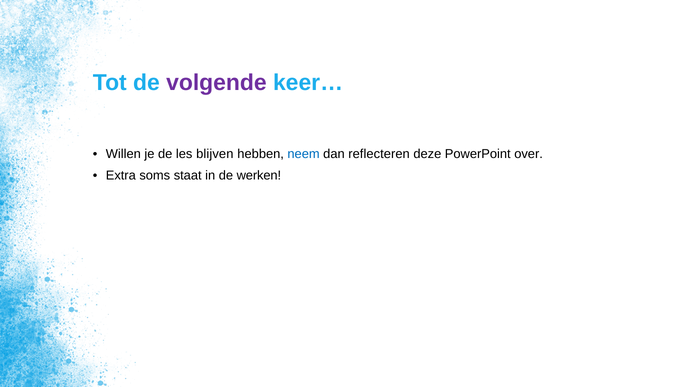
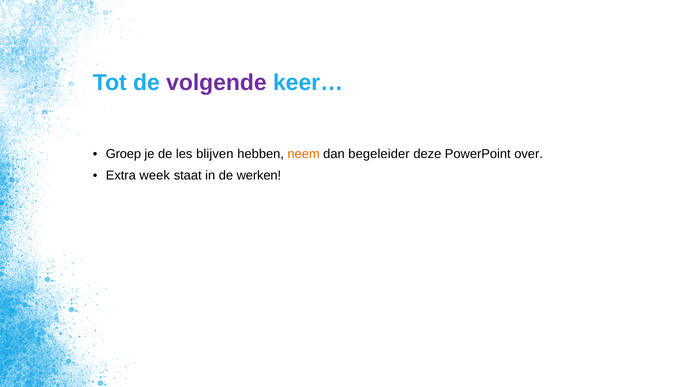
Willen: Willen -> Groep (123, 154)
neem colour: blue -> orange (304, 154)
reflecteren: reflecteren -> begeleider (379, 154)
soms: soms -> week (155, 175)
